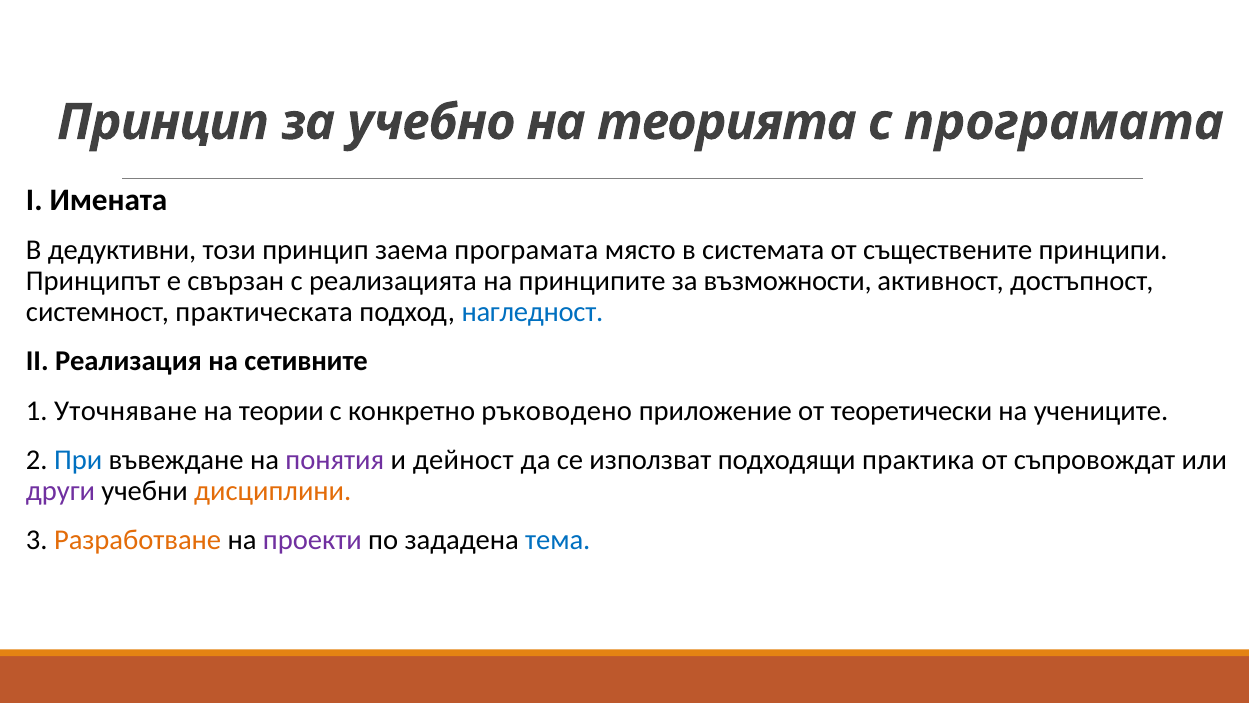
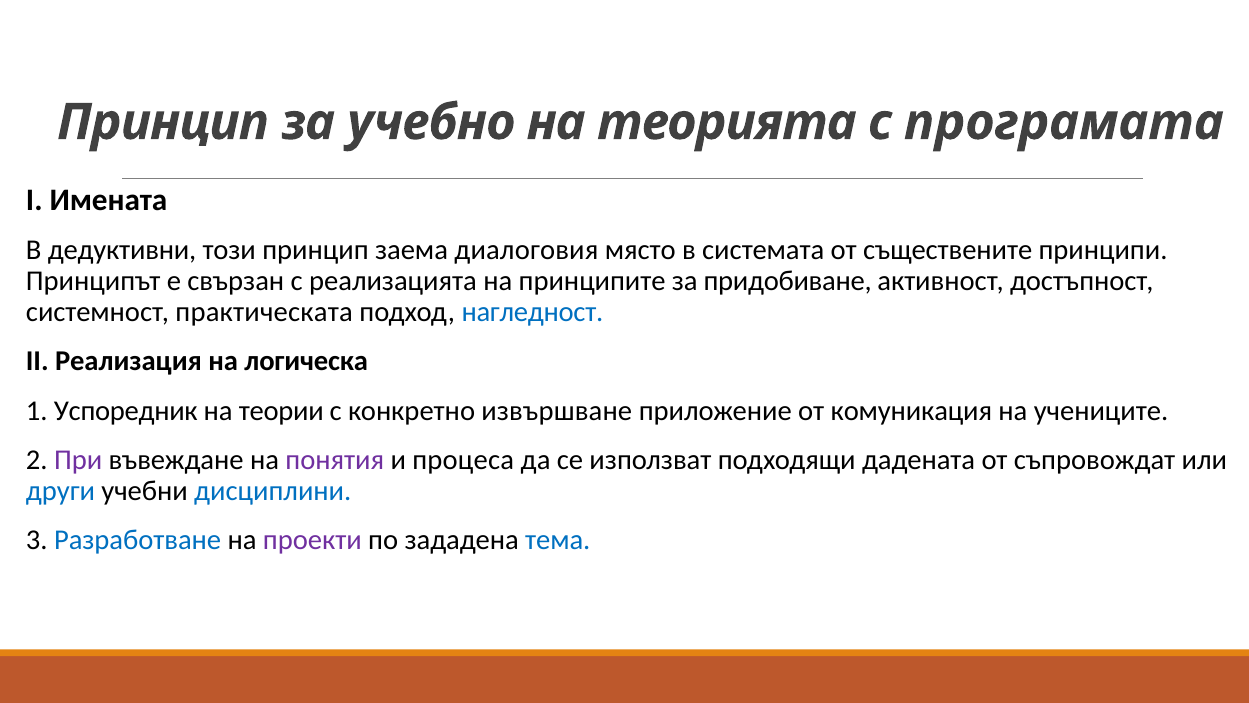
заема програмата: програмата -> диалоговия (526, 250)
възможности: възможности -> придобиване (788, 281)
сетивните: сетивните -> логическа (306, 361)
Уточняване: Уточняване -> Успоредник (126, 410)
ръководено: ръководено -> извършване (557, 410)
теоретически: теоретически -> комуникация (911, 410)
При colour: blue -> purple (78, 460)
дейност: дейност -> процеса (463, 460)
практика: практика -> дадената (919, 460)
други colour: purple -> blue (61, 490)
дисциплини colour: orange -> blue (273, 490)
Разработване colour: orange -> blue (138, 540)
